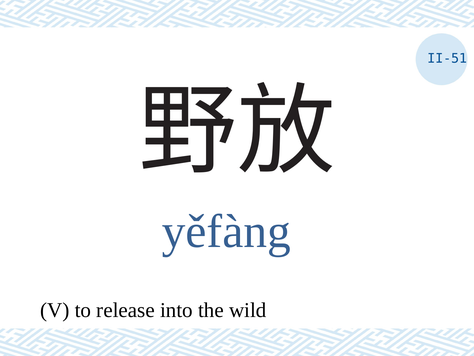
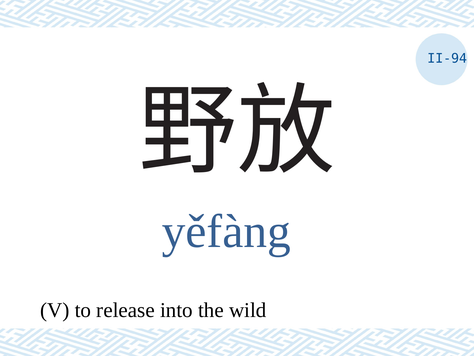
II-51: II-51 -> II-94 (447, 59)
